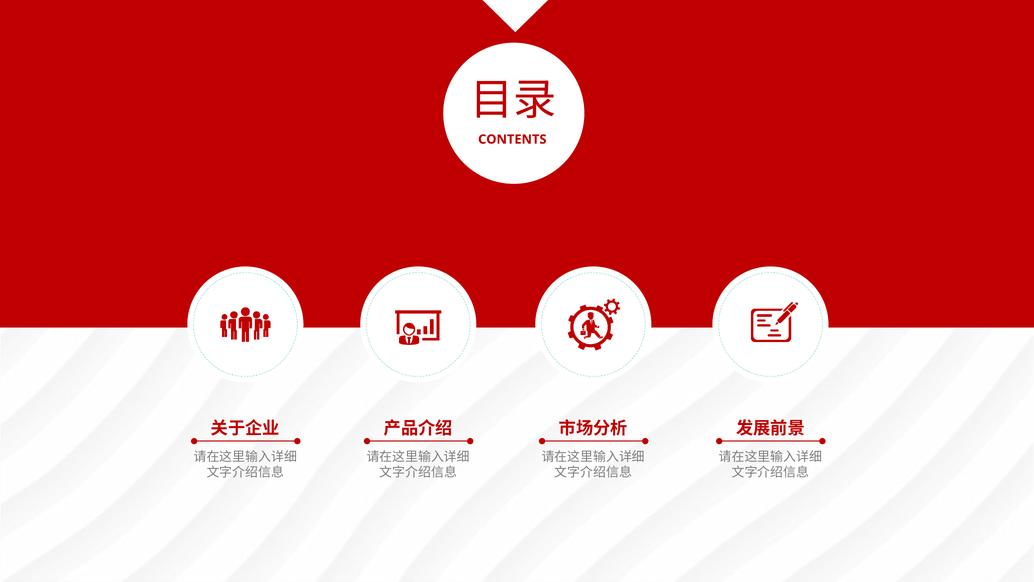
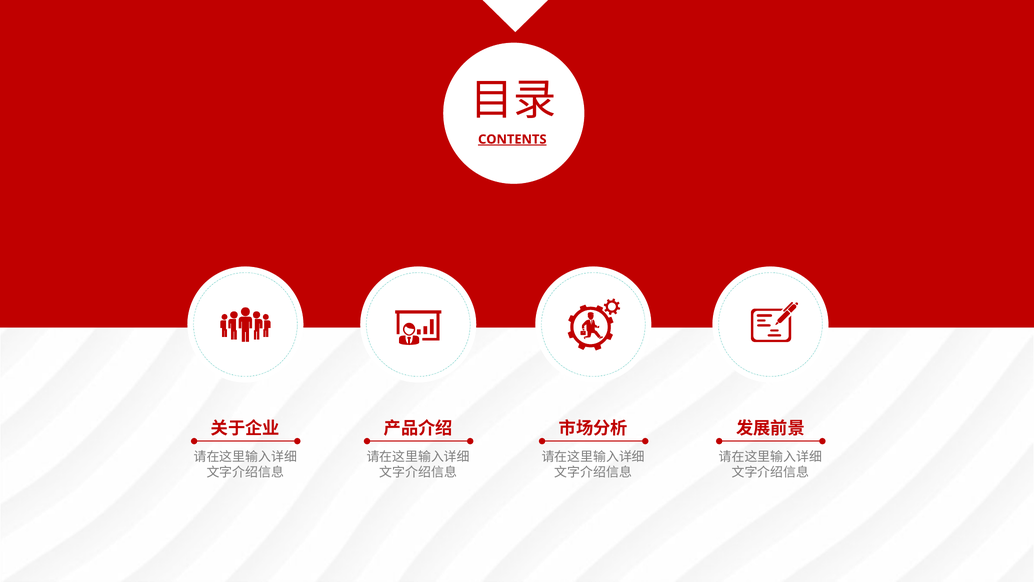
CONTENTS underline: none -> present (512, 139)
